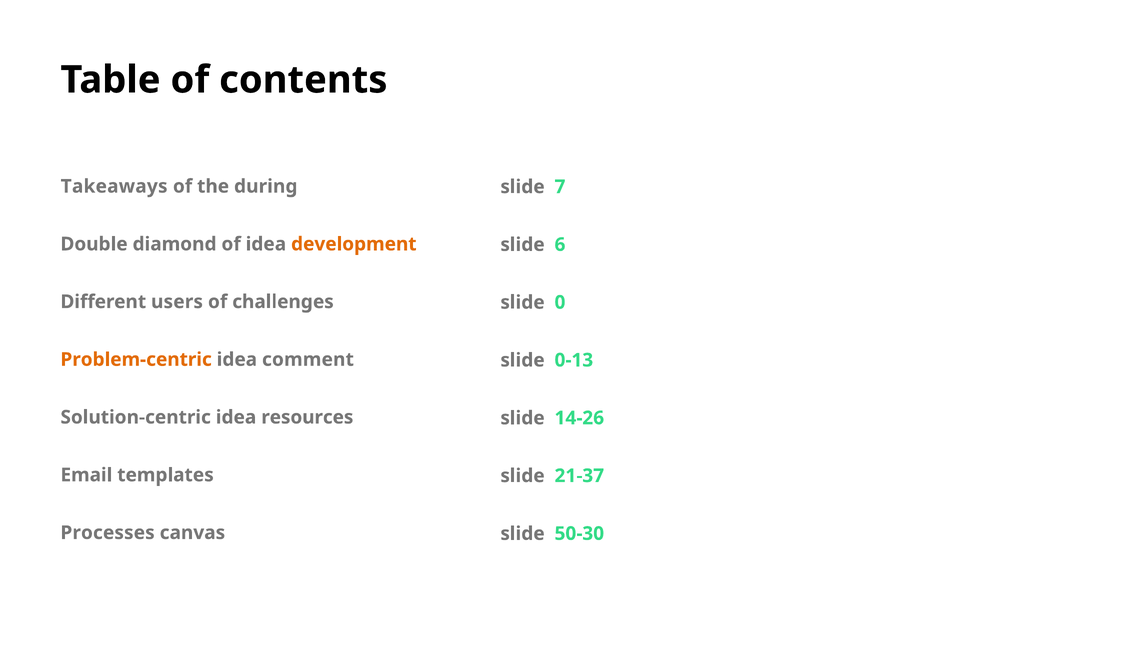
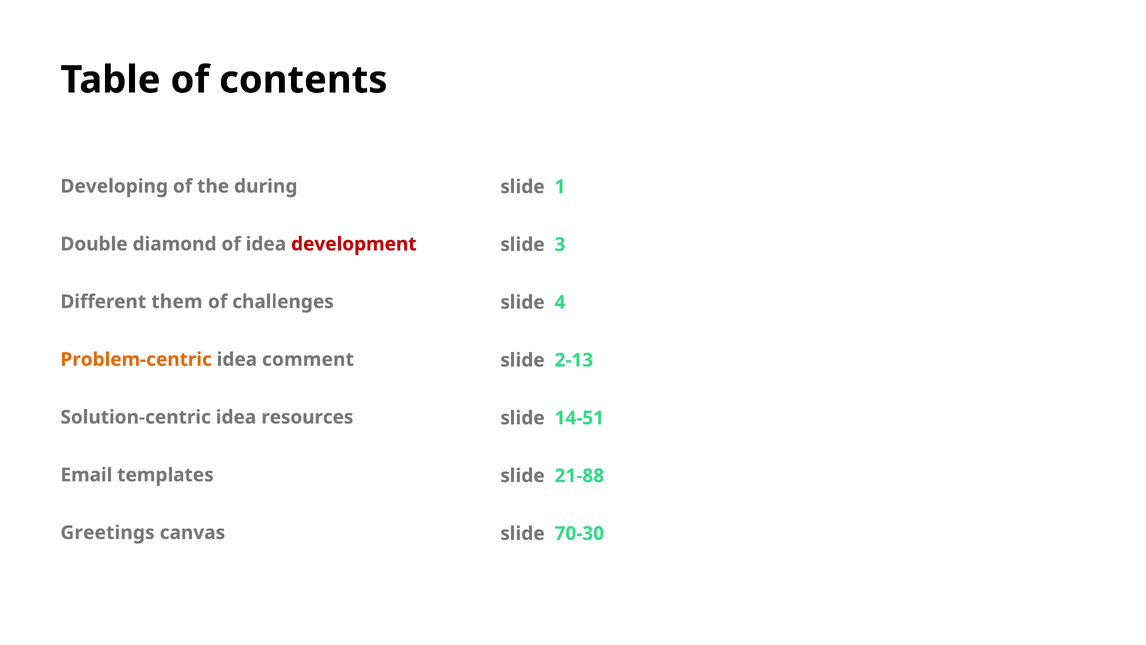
Takeaways: Takeaways -> Developing (114, 186)
7: 7 -> 1 (560, 187)
development colour: orange -> red (354, 244)
6: 6 -> 3 (560, 244)
users: users -> them (177, 302)
0: 0 -> 4 (560, 302)
0-13: 0-13 -> 2-13 (574, 360)
14-26: 14-26 -> 14-51 (579, 418)
21-37: 21-37 -> 21-88 (579, 476)
Processes: Processes -> Greetings (108, 532)
50-30: 50-30 -> 70-30 (579, 533)
